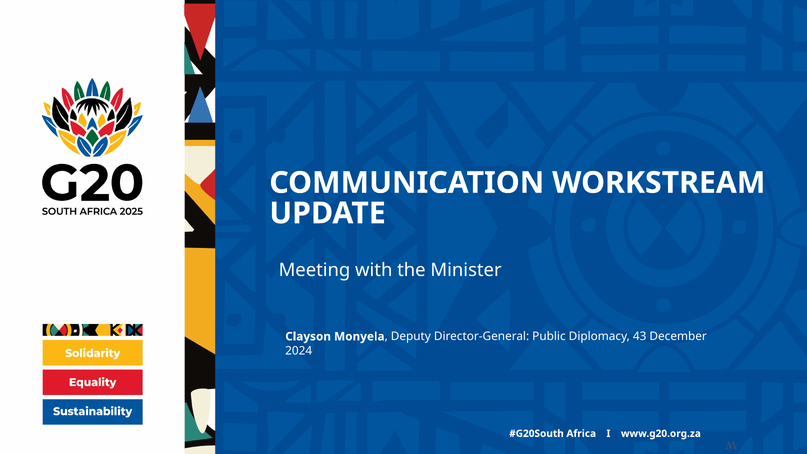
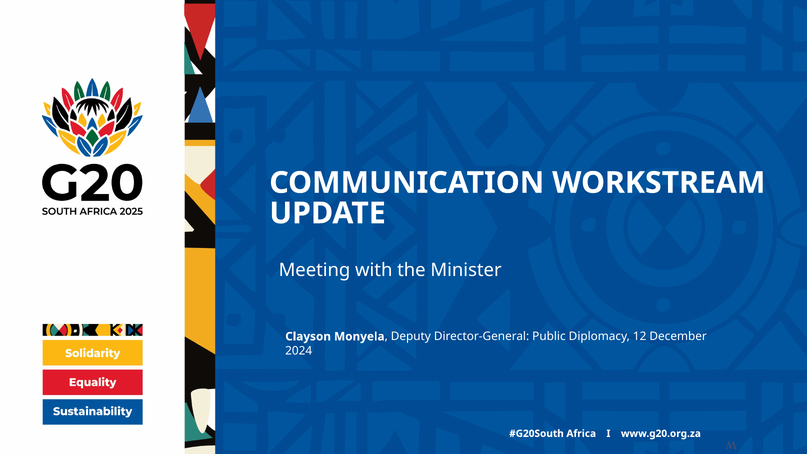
43: 43 -> 12 (640, 336)
